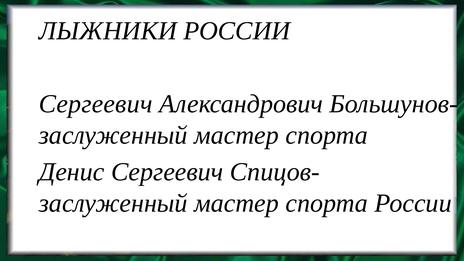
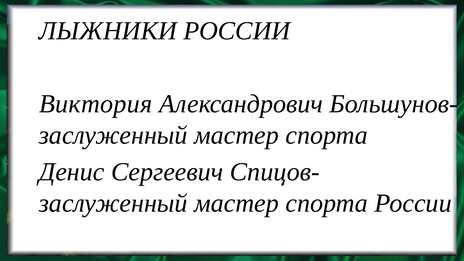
Сергеевич: Сергеевич -> Виктория (96, 104)
